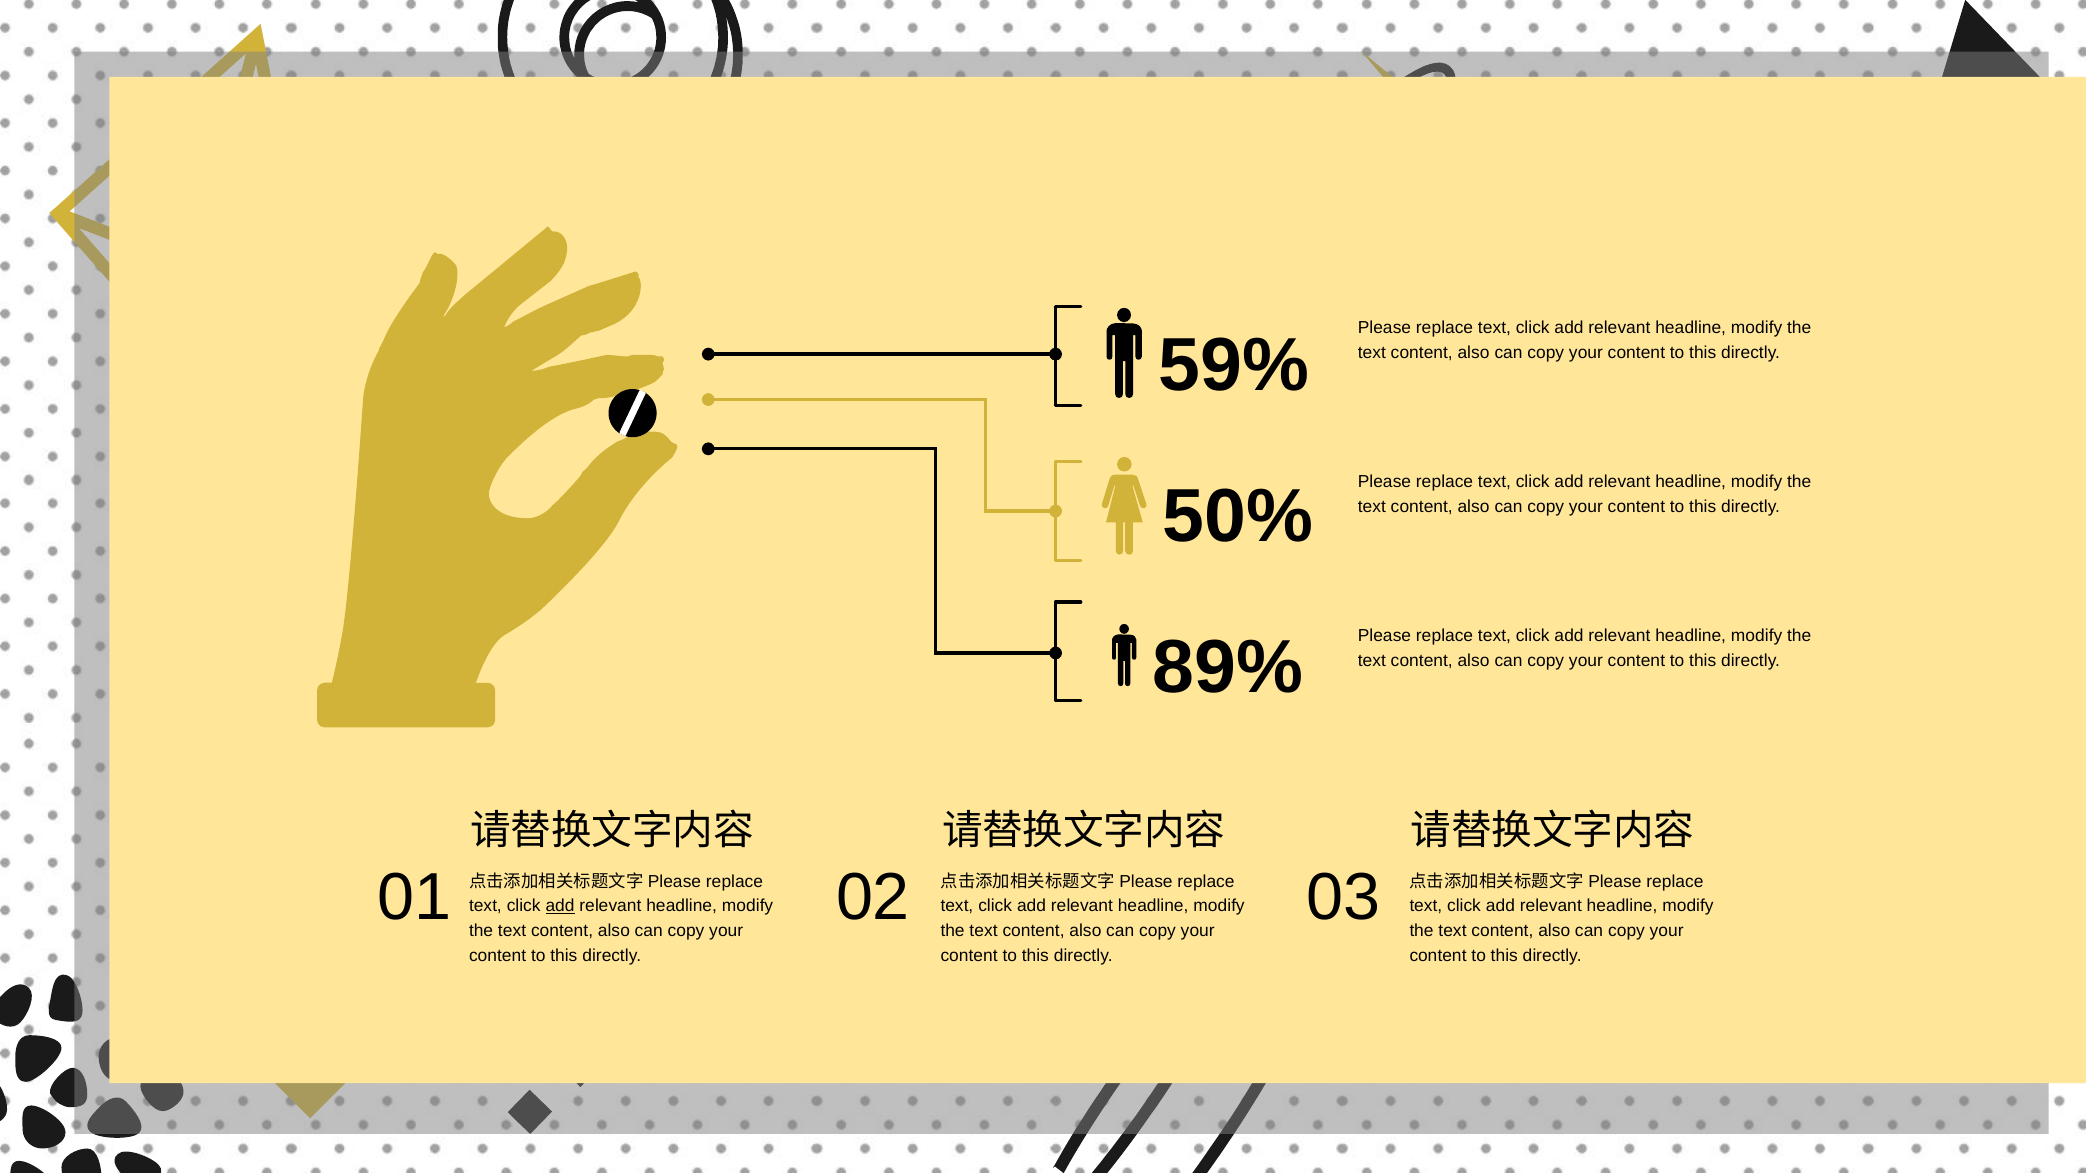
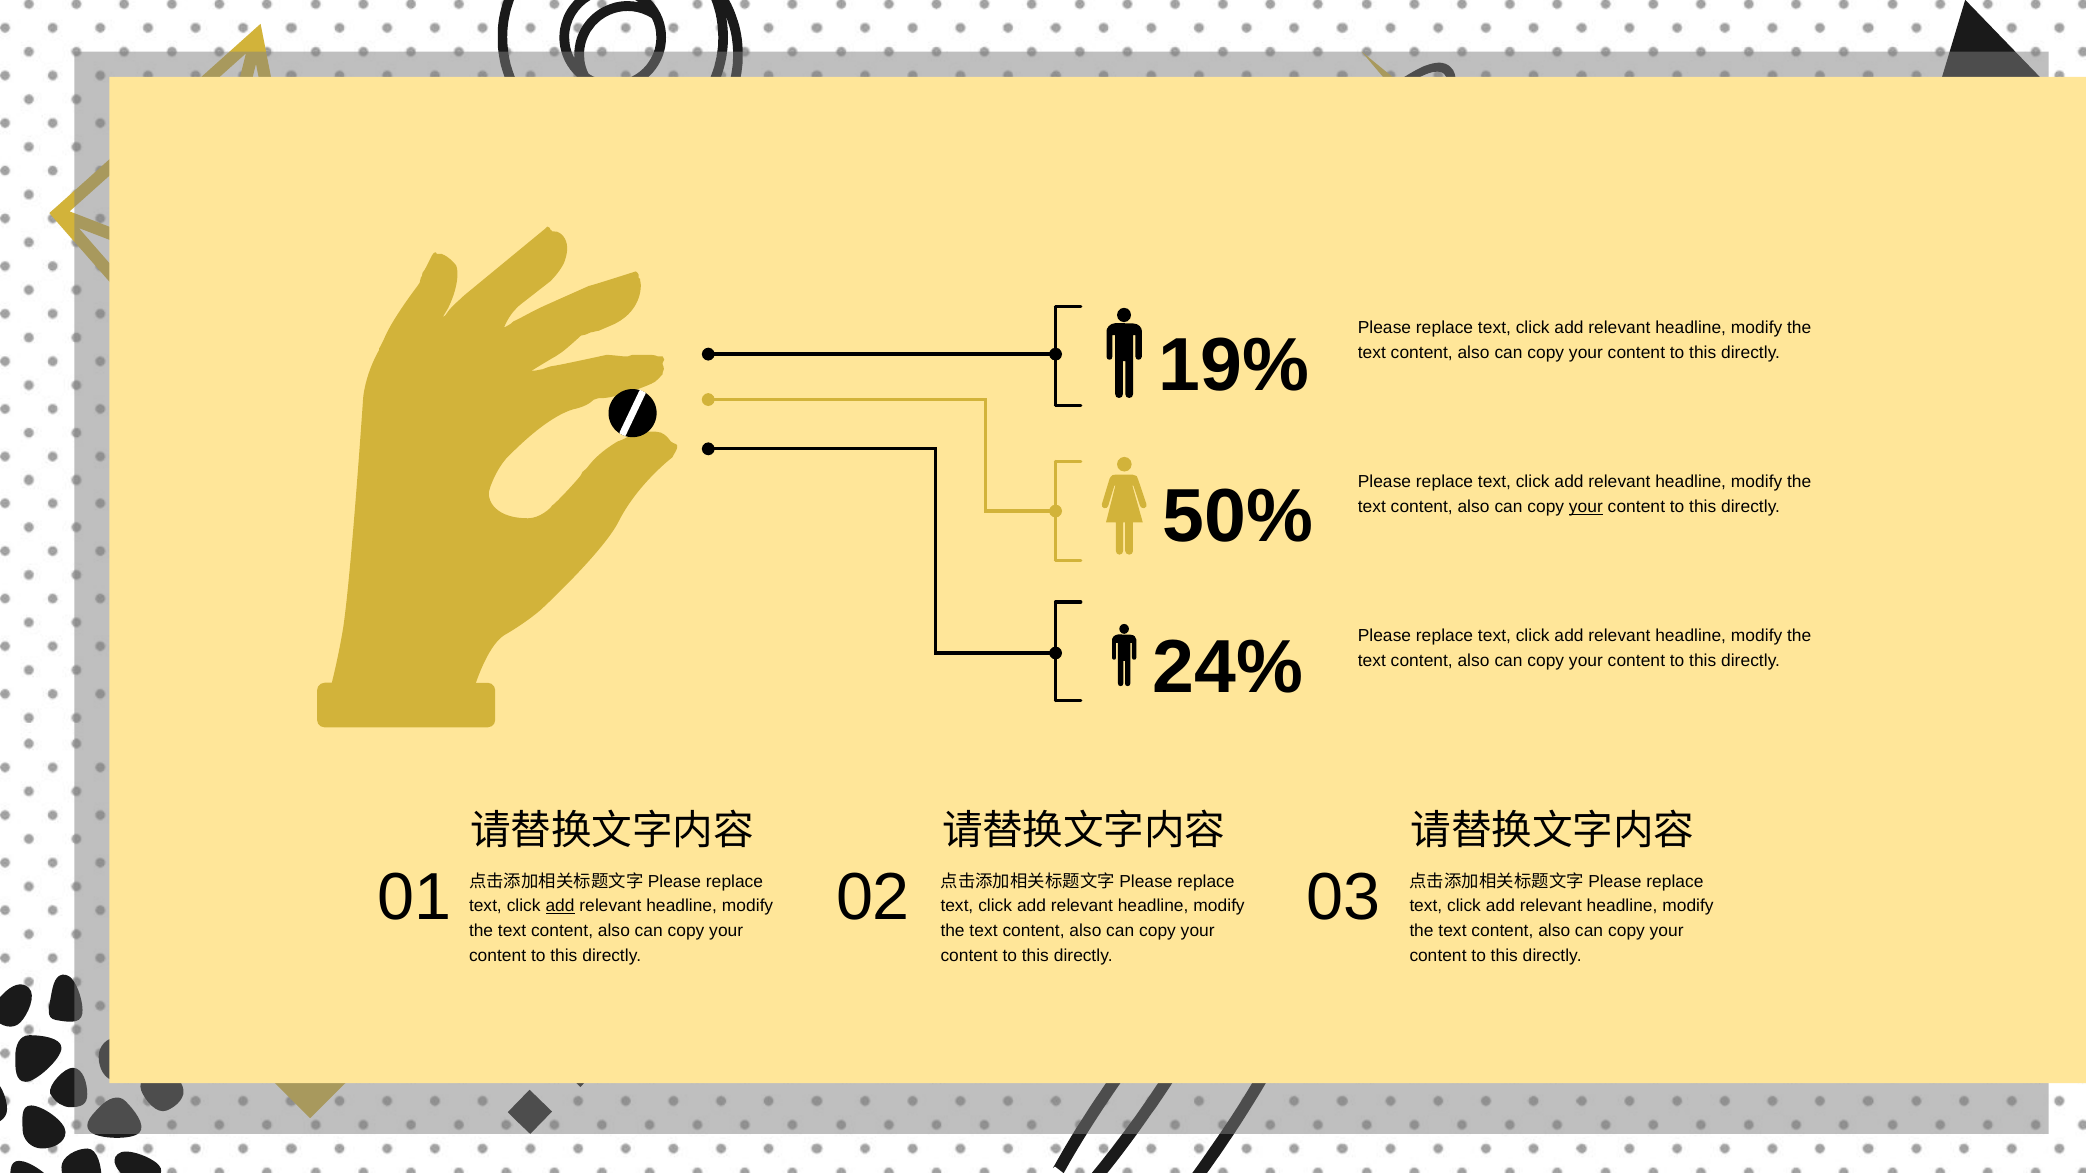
59%: 59% -> 19% (1234, 365)
your underline: none -> present (1586, 507)
89%: 89% -> 24% (1228, 668)
